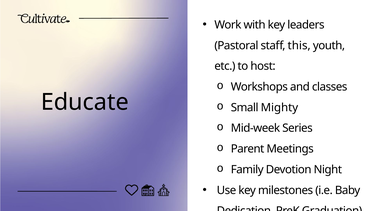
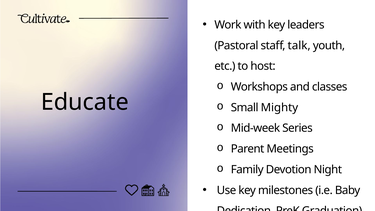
this: this -> talk (299, 45)
